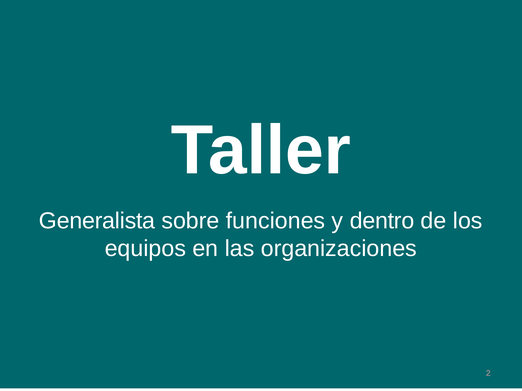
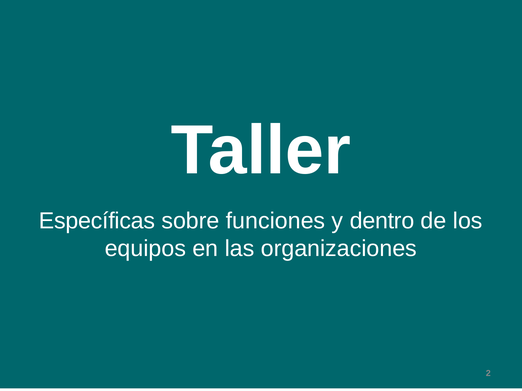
Generalista: Generalista -> Específicas (97, 221)
